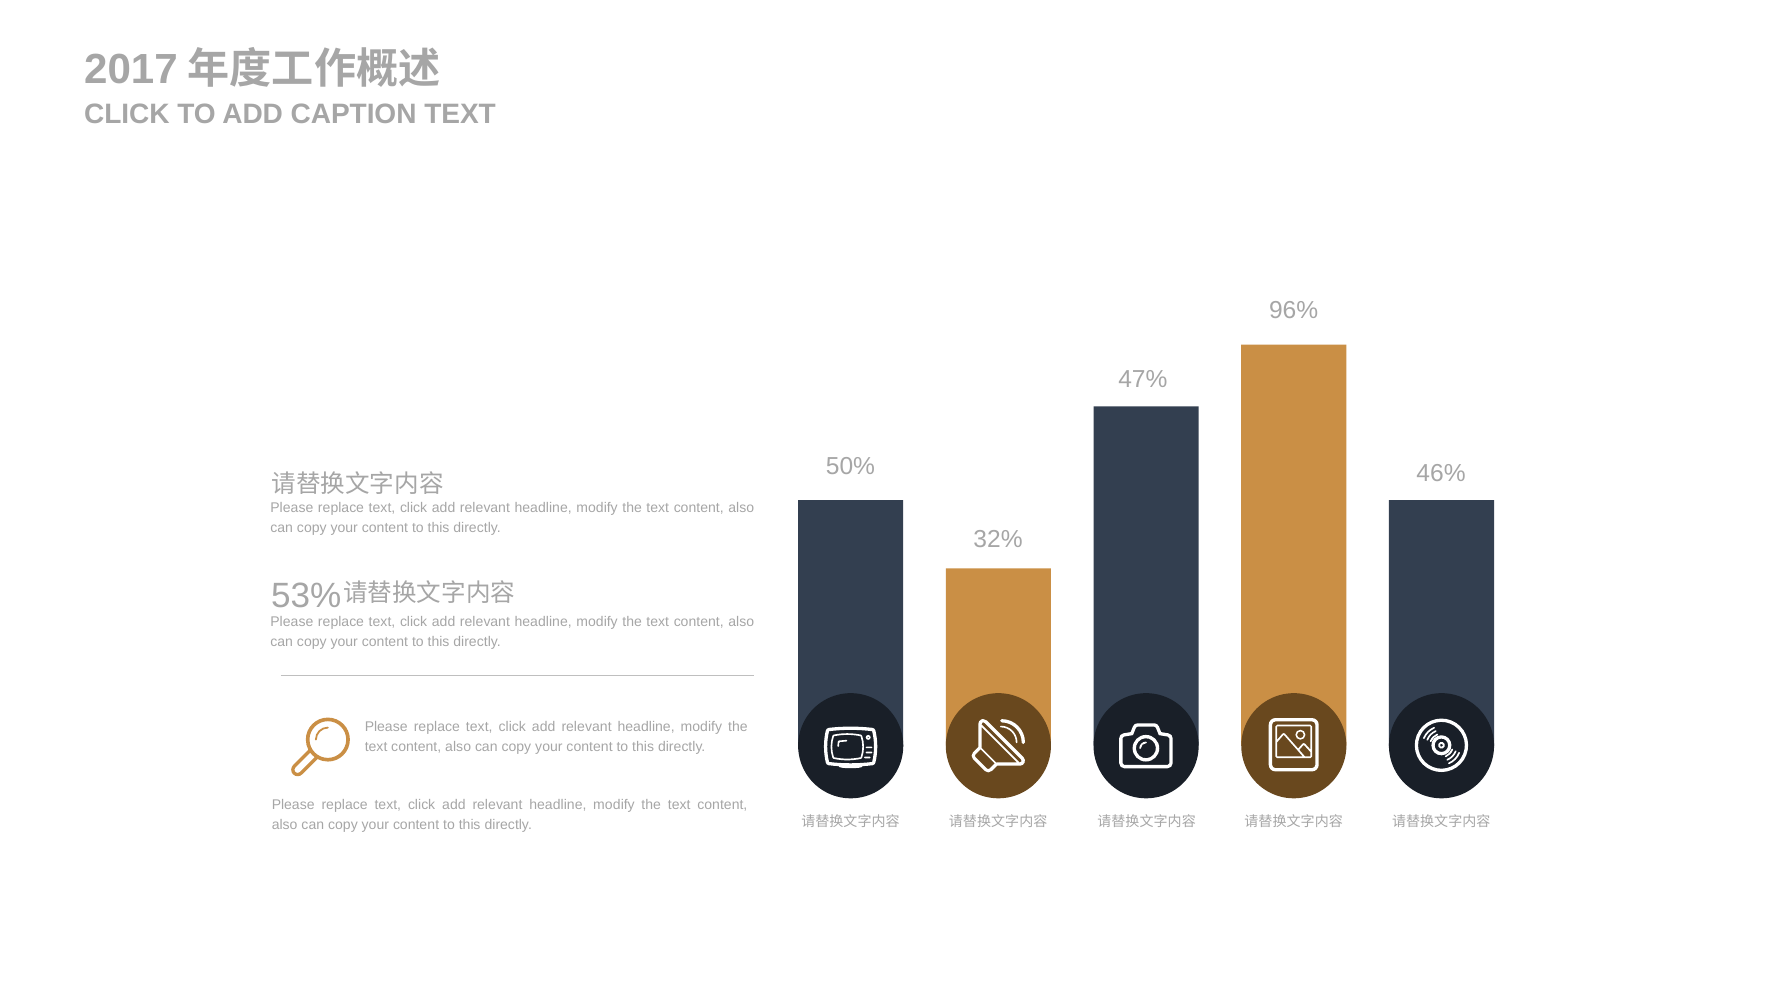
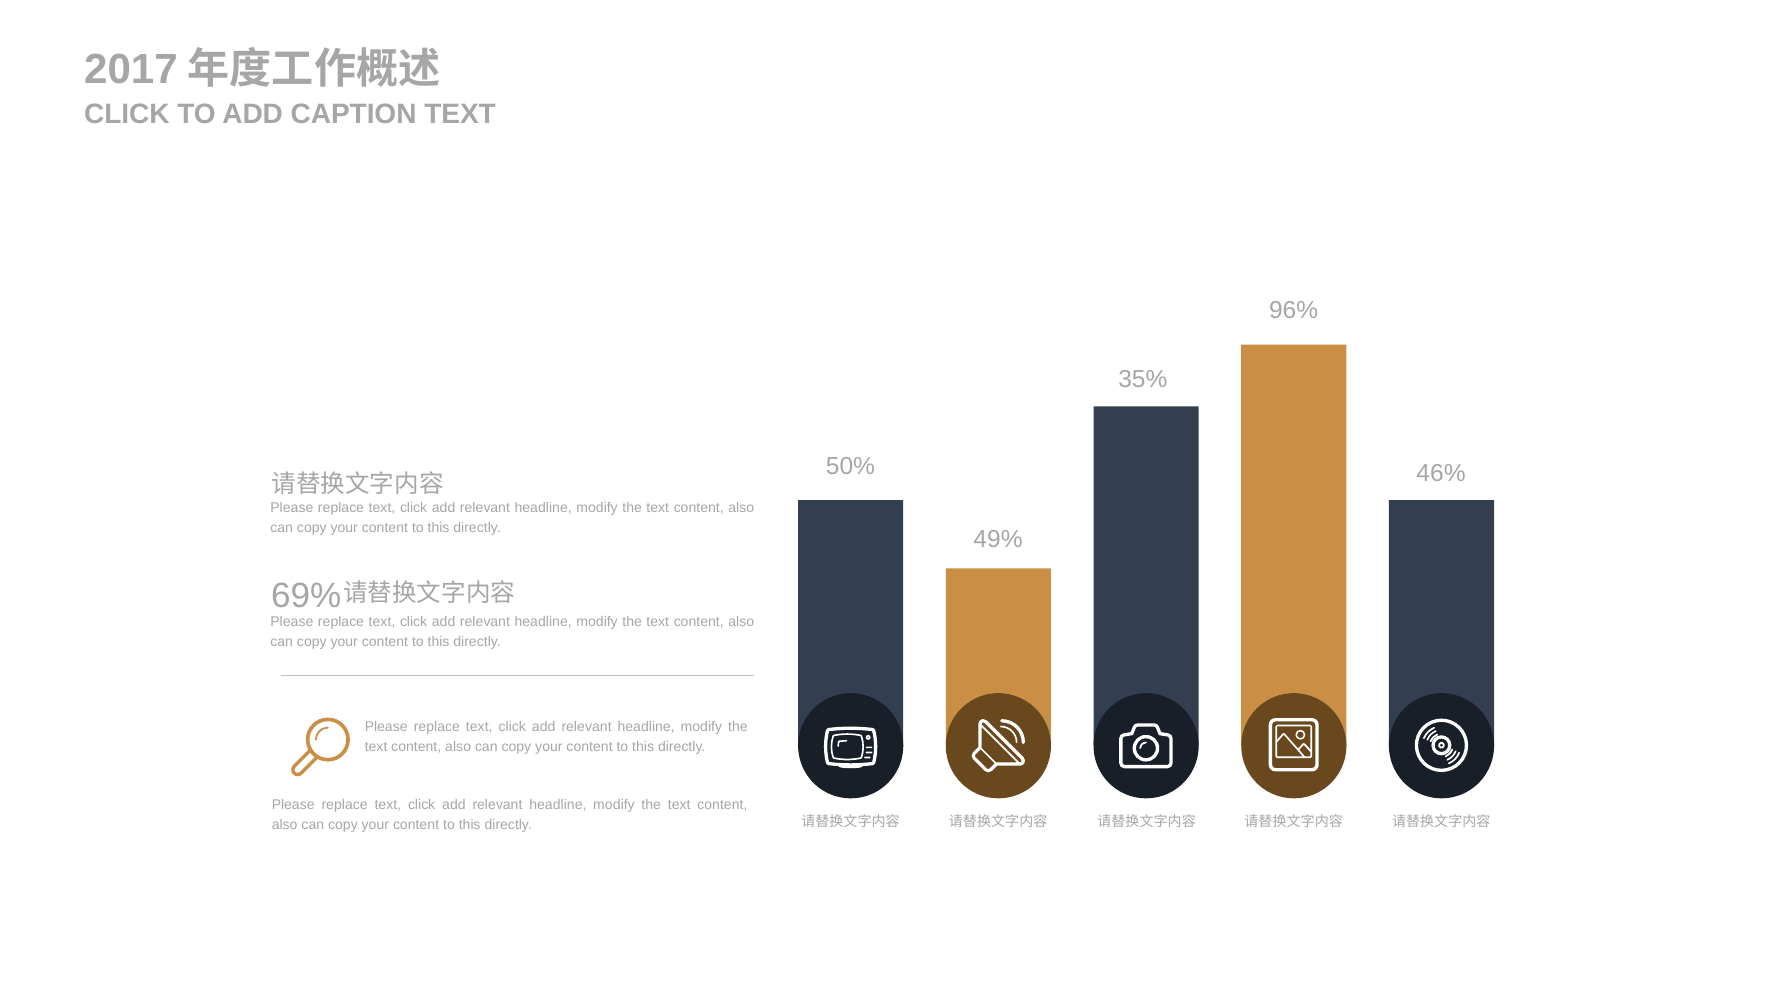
47%: 47% -> 35% (1143, 380)
32%: 32% -> 49% (998, 540)
53%: 53% -> 69% (306, 596)
